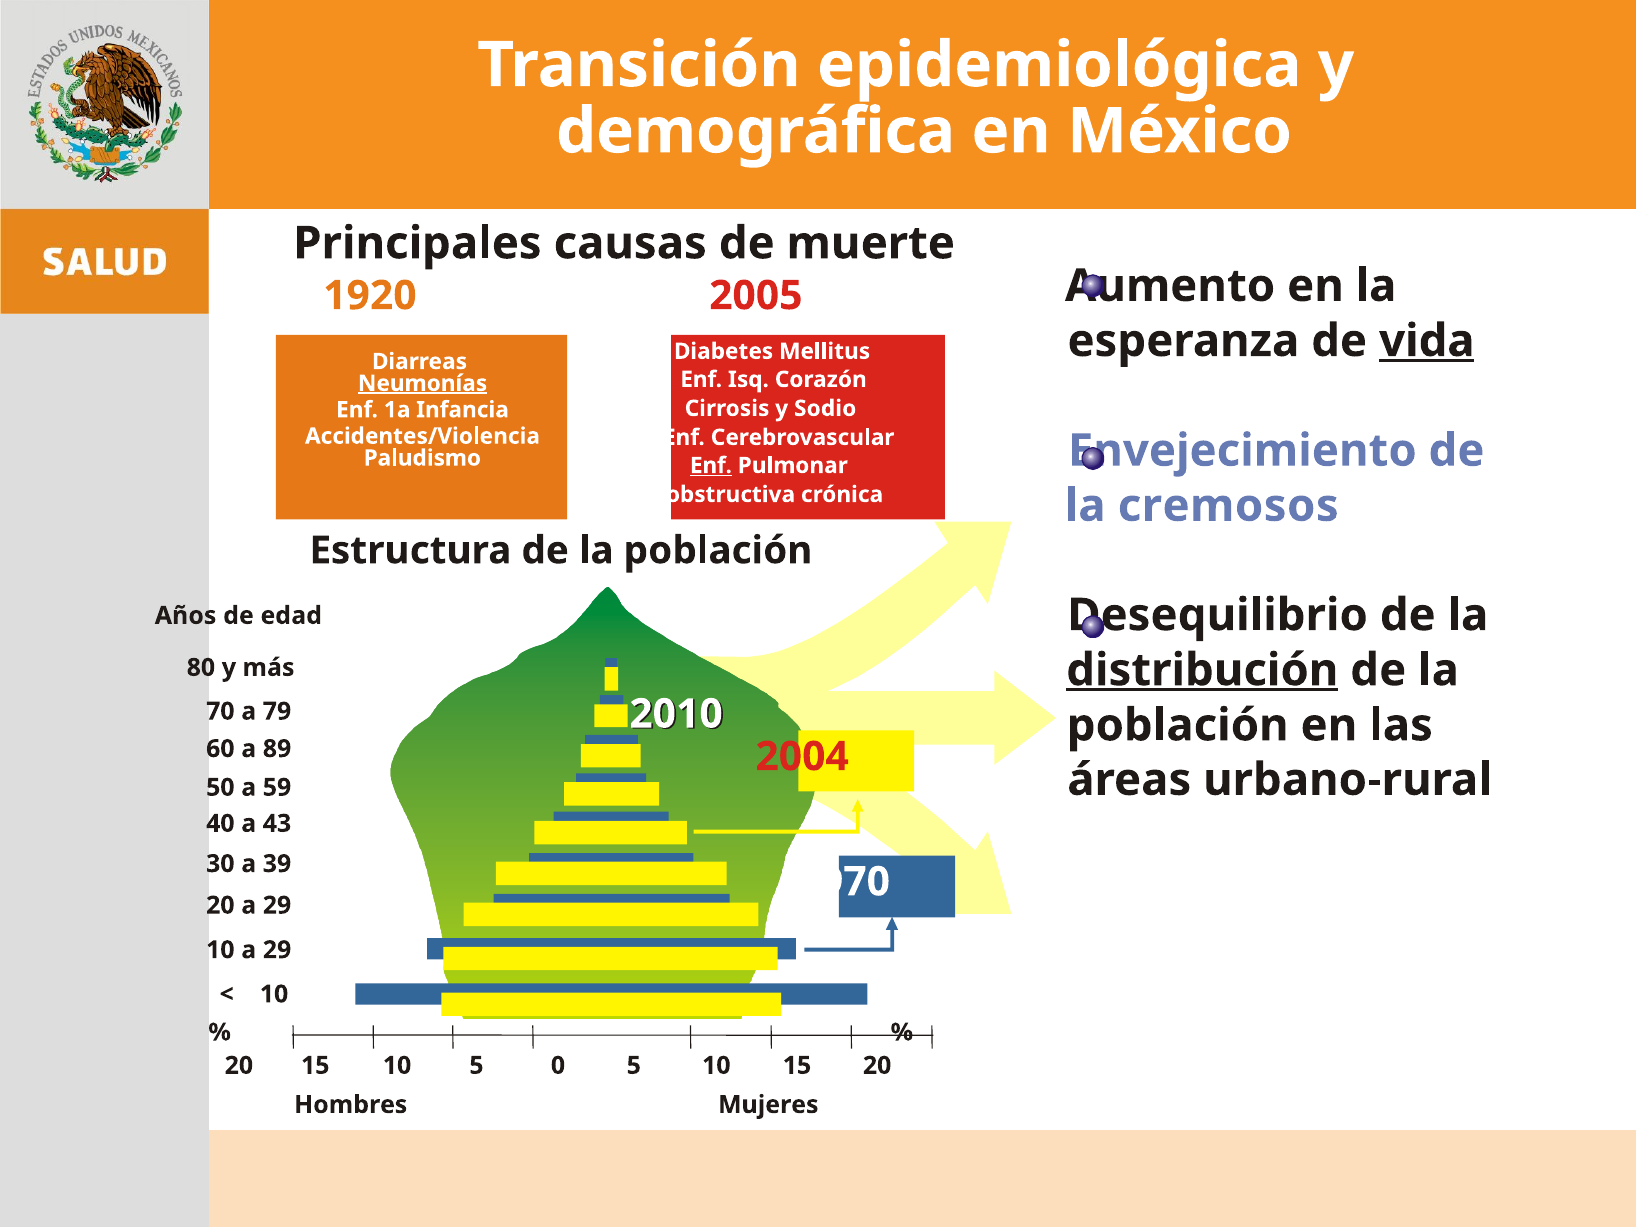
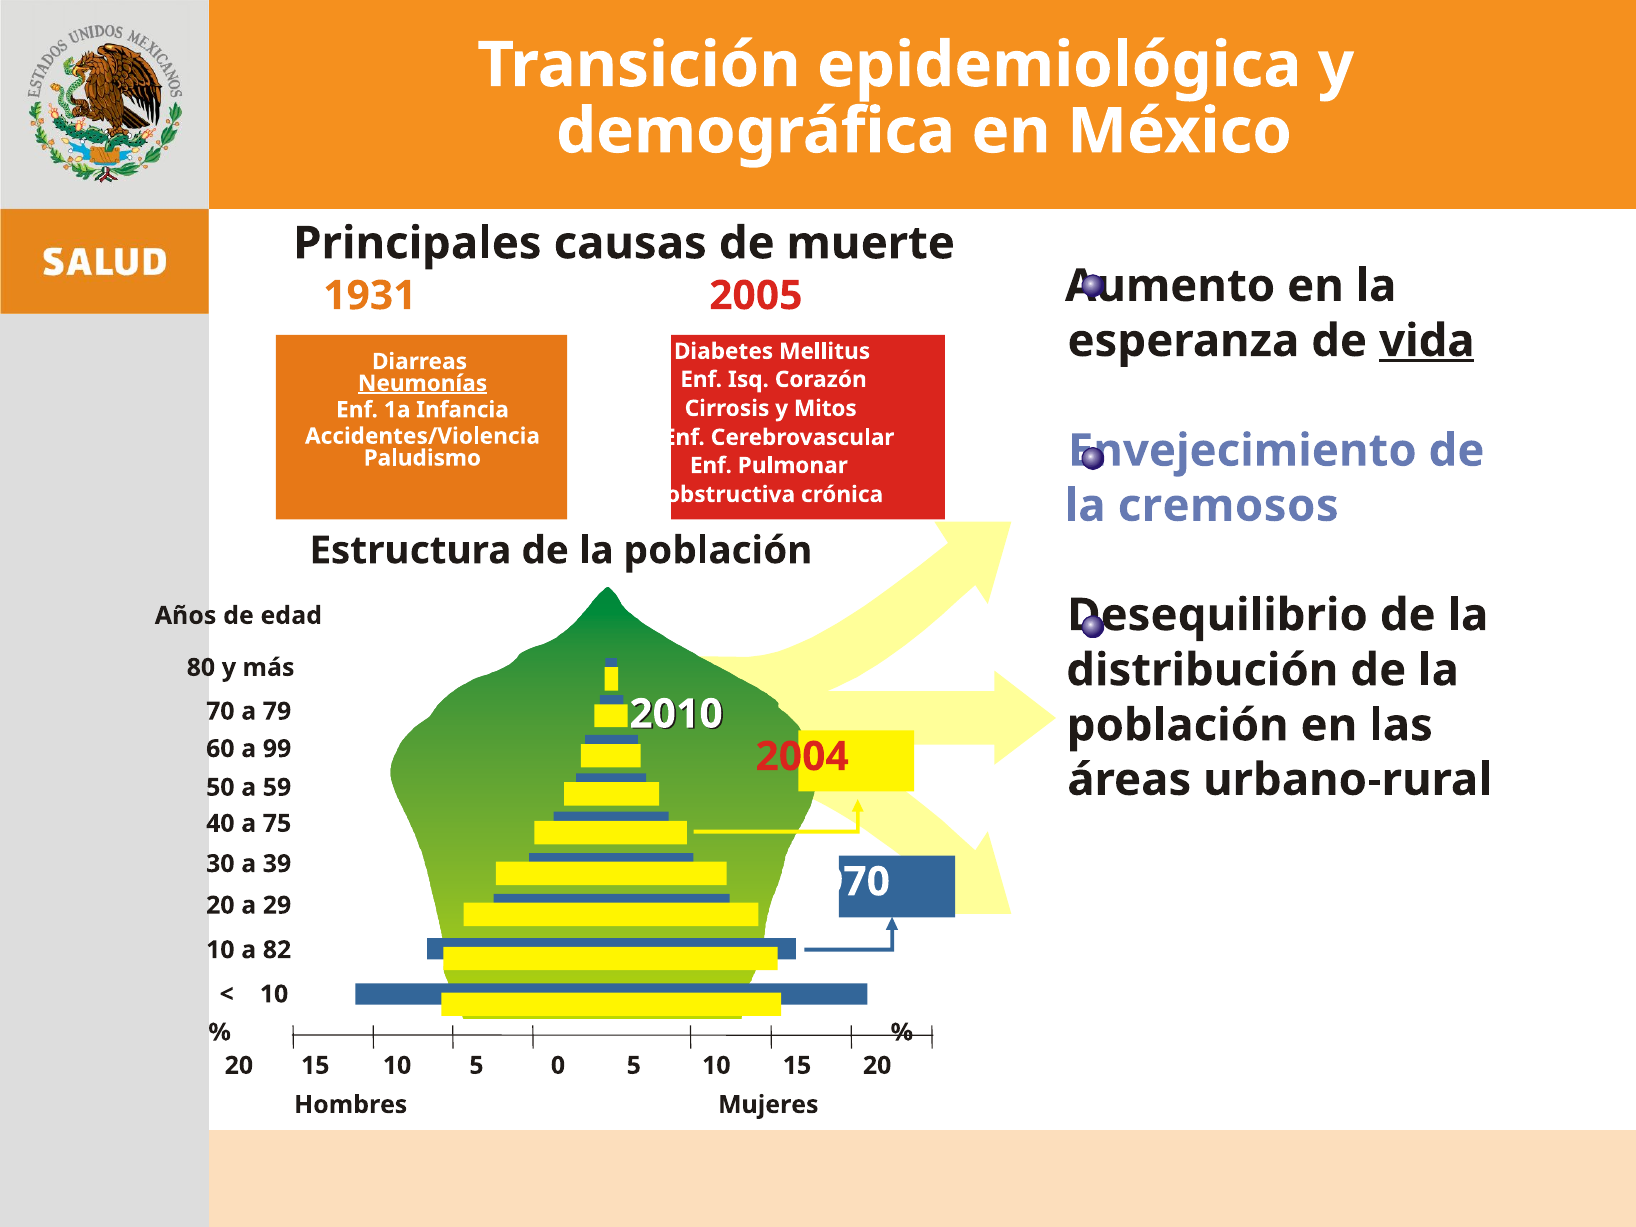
1920: 1920 -> 1931 (370, 296)
Sodio: Sodio -> Mitos (825, 408)
Enf underline: present -> none (711, 466)
distribución underline: present -> none (1202, 670)
89: 89 -> 99 (277, 749)
43: 43 -> 75 (277, 824)
10 a 29: 29 -> 82 (277, 950)
